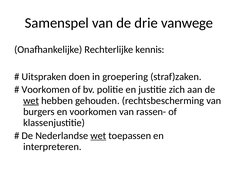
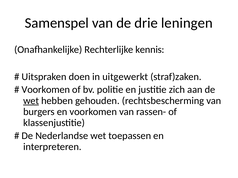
vanwege: vanwege -> leningen (187, 23)
groepering: groepering -> uitgewerkt (125, 77)
wet underline: present -> none (98, 136)
